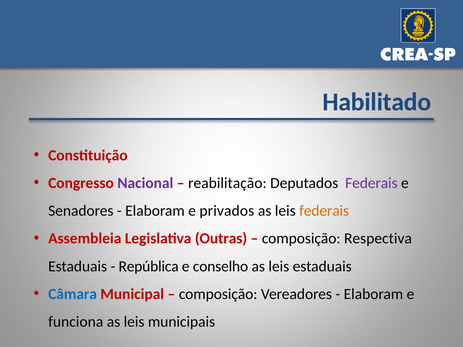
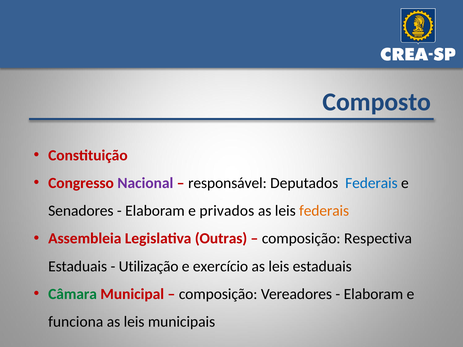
Habilitado: Habilitado -> Composto (377, 102)
reabilitação: reabilitação -> responsável (227, 183)
Federais colour: purple -> blue (371, 183)
República: República -> Utilização (149, 267)
conselho: conselho -> exercício (221, 267)
Câmara colour: blue -> green (73, 294)
